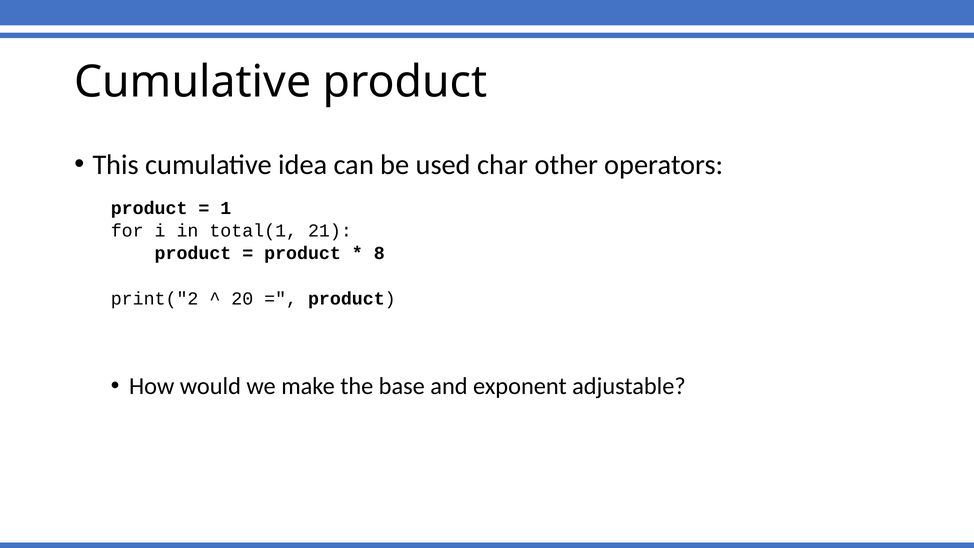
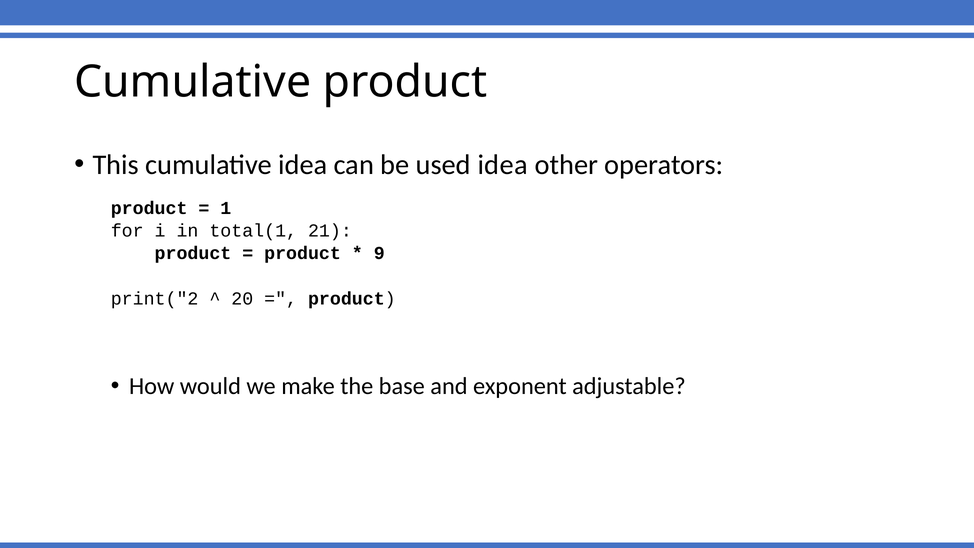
used char: char -> idea (503, 165)
8: 8 -> 9 (379, 253)
